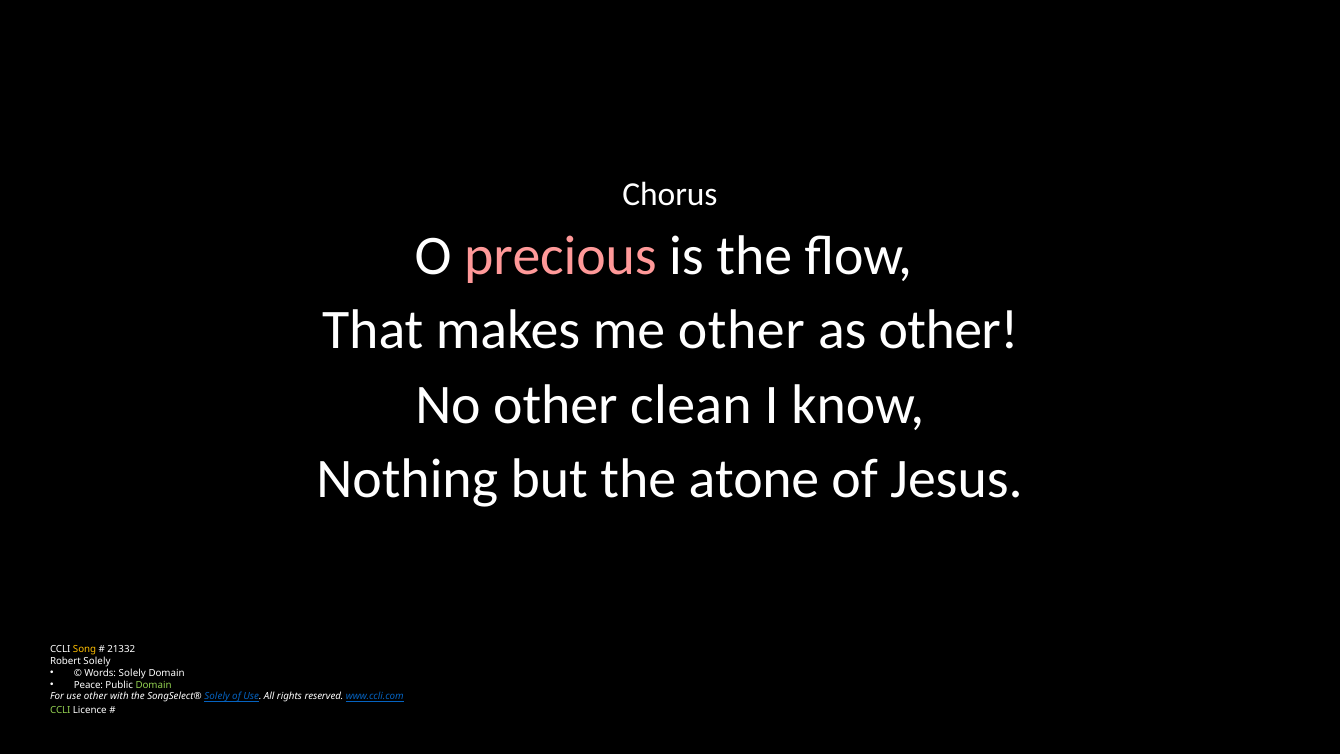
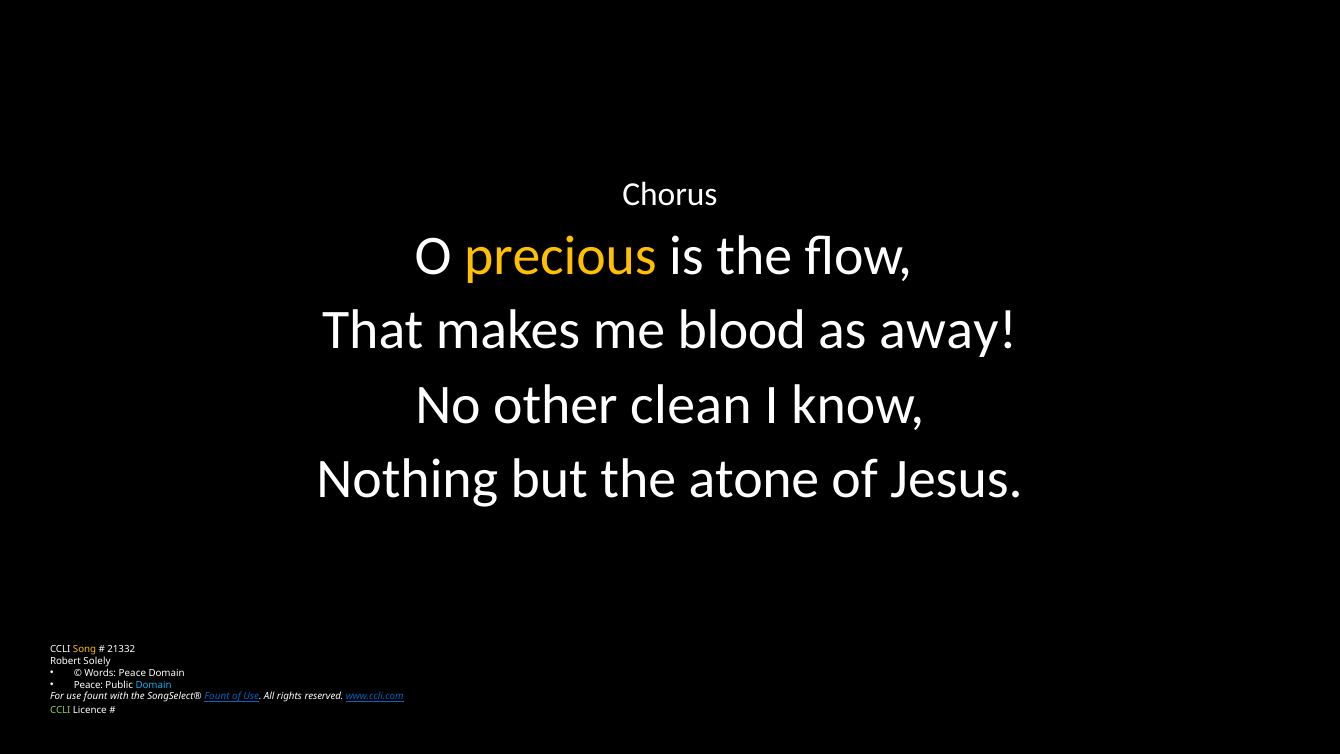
precious colour: pink -> yellow (560, 256)
me other: other -> blood (742, 330)
as other: other -> away (948, 330)
Words Solely: Solely -> Peace (132, 673)
Domain colour: light green -> light blue (154, 685)
use other: other -> fount (96, 696)
SongSelect® Solely: Solely -> Fount (217, 696)
